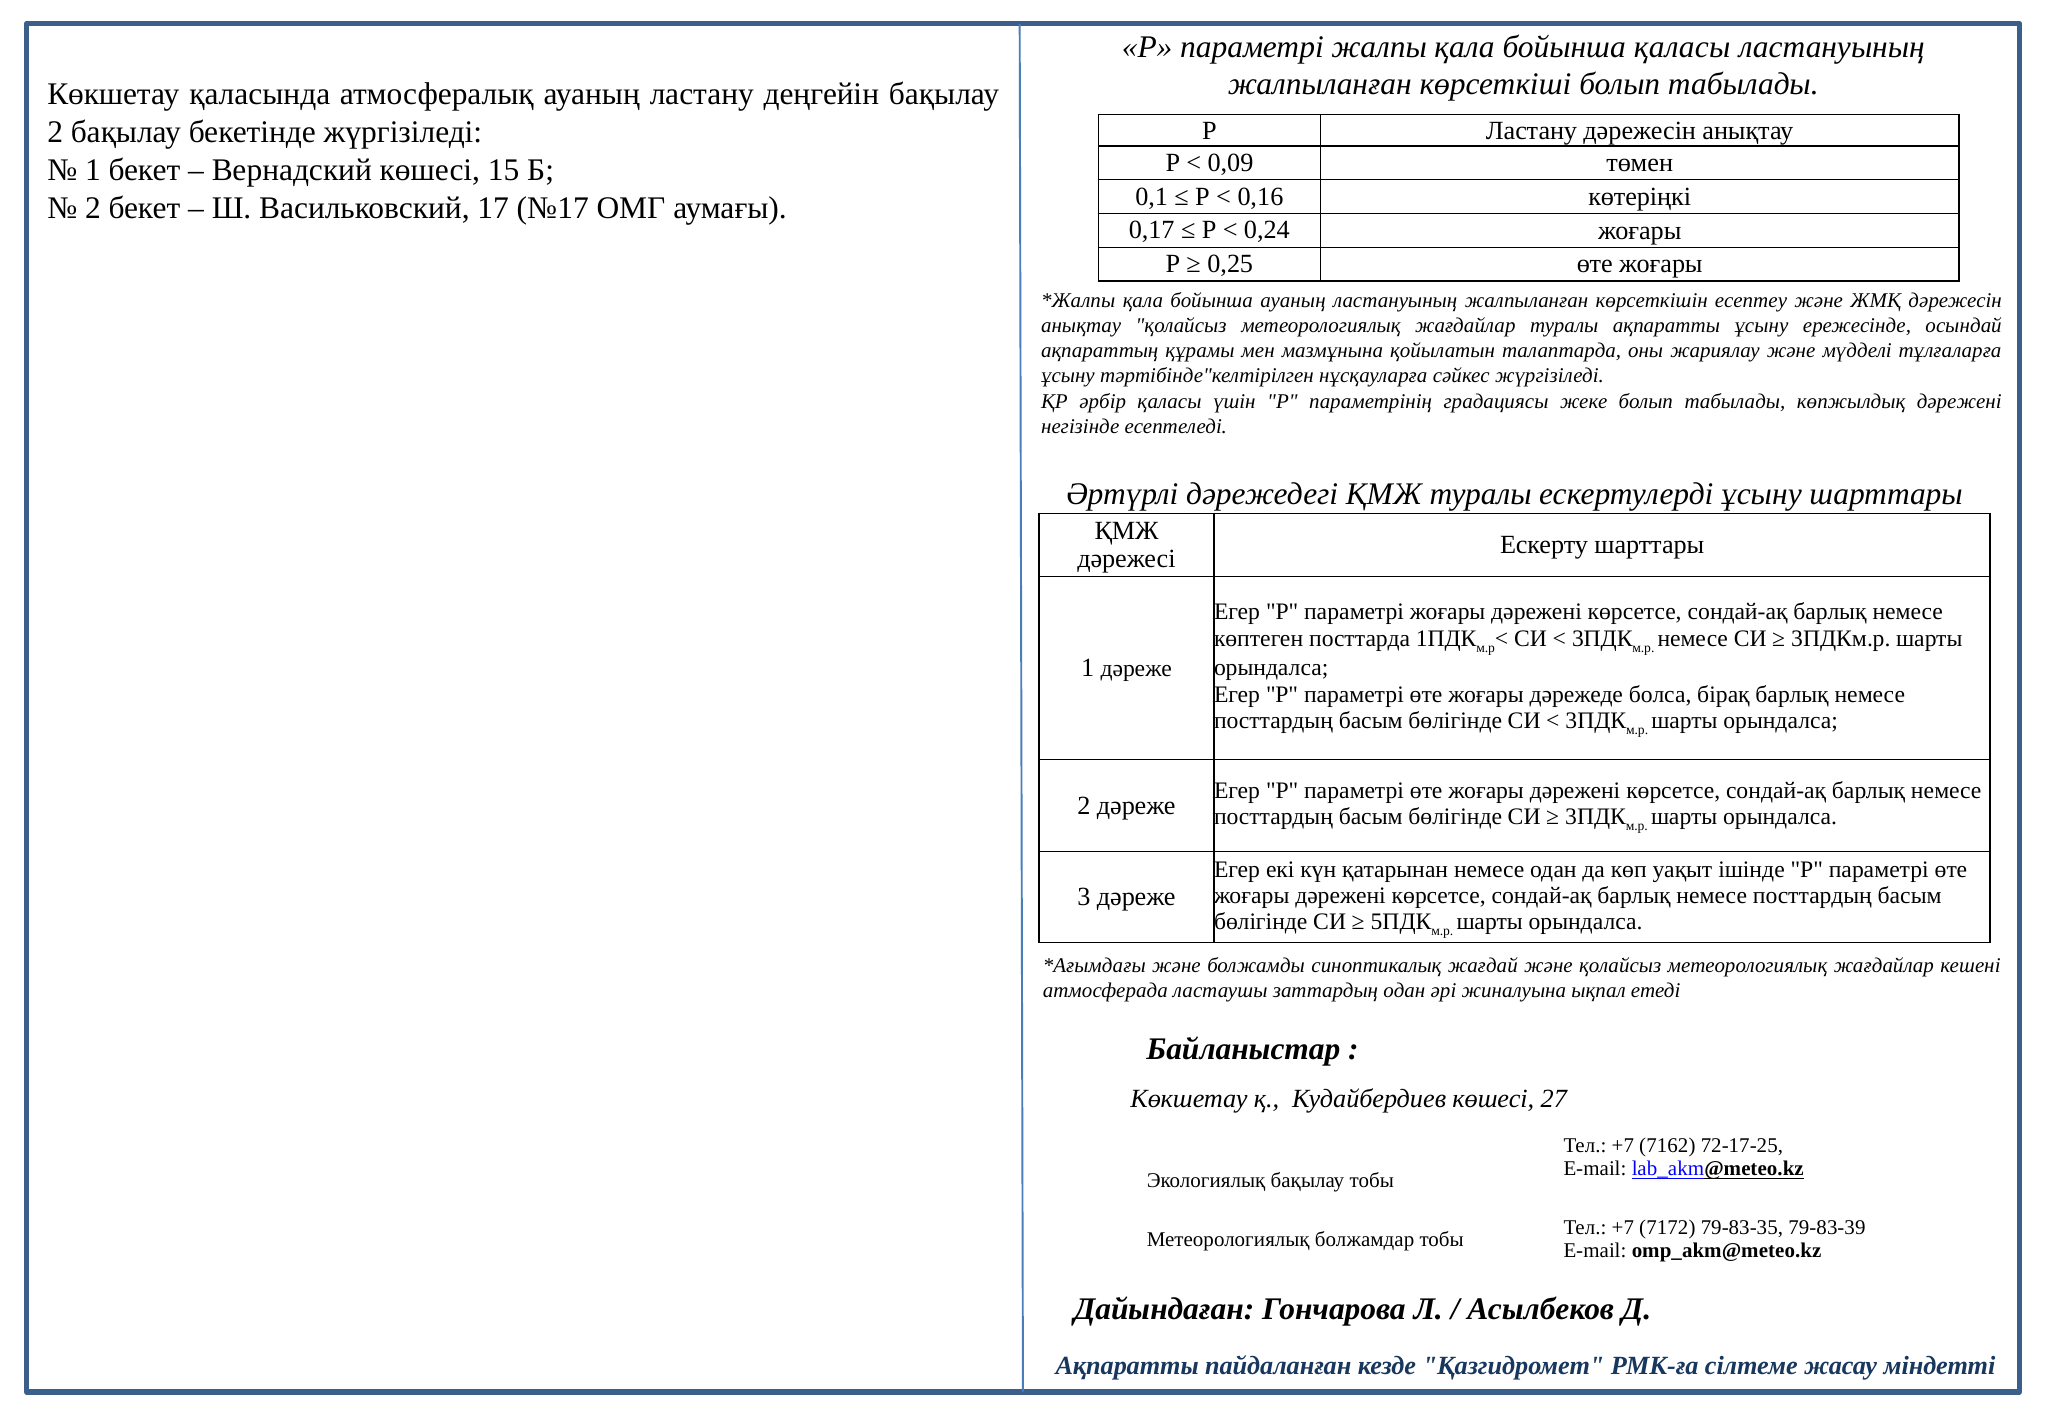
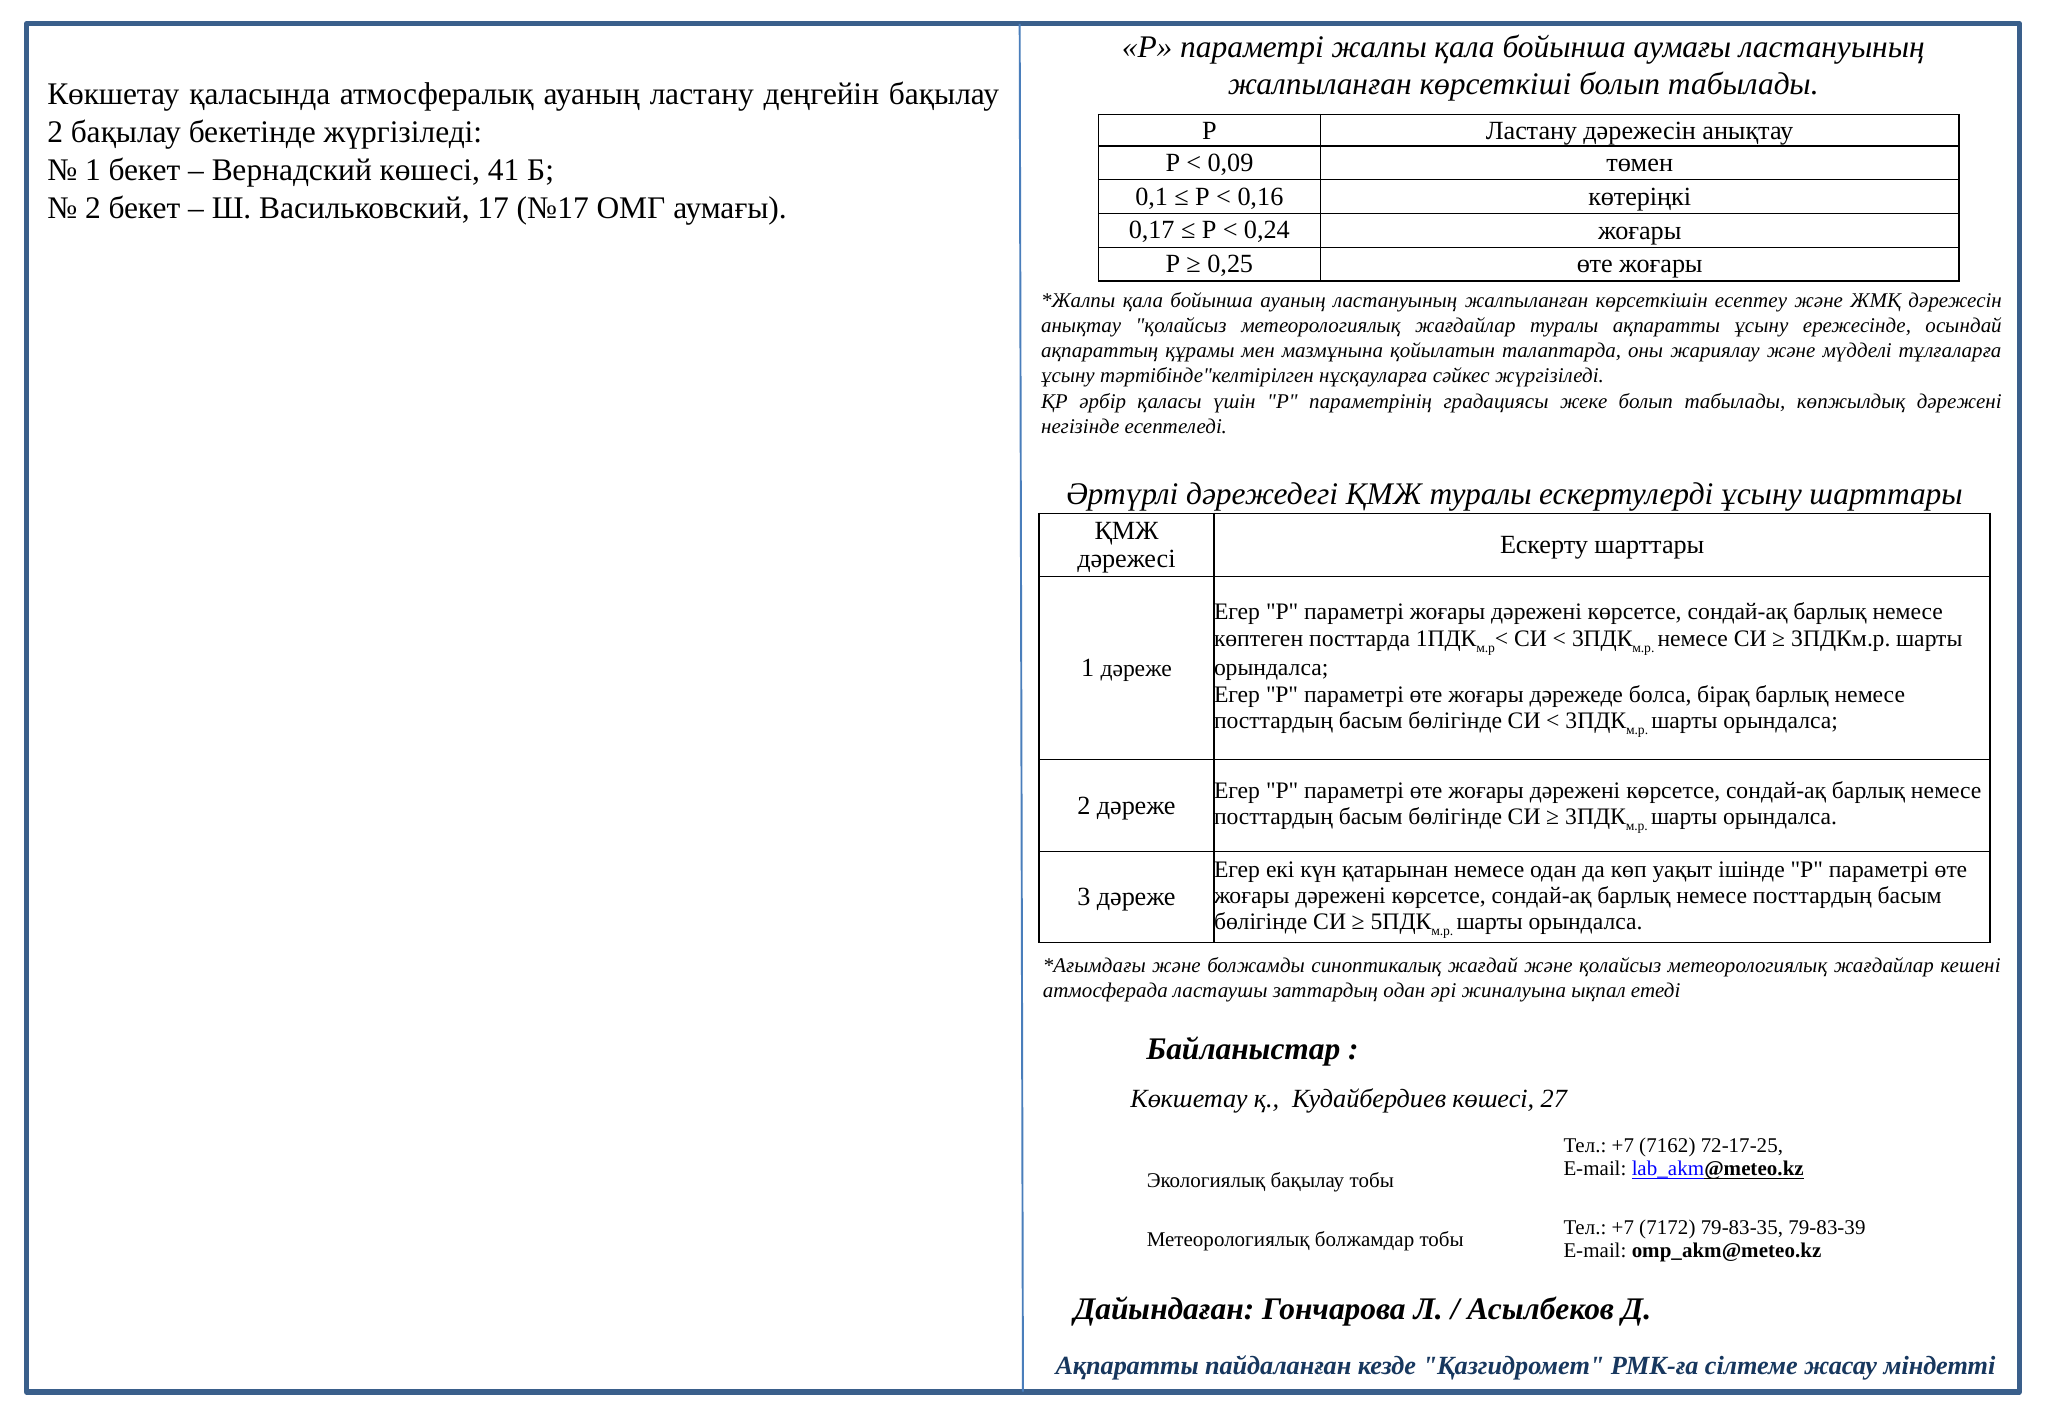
бойынша қаласы: қаласы -> аумағы (1682, 47)
15: 15 -> 41 (504, 170)
